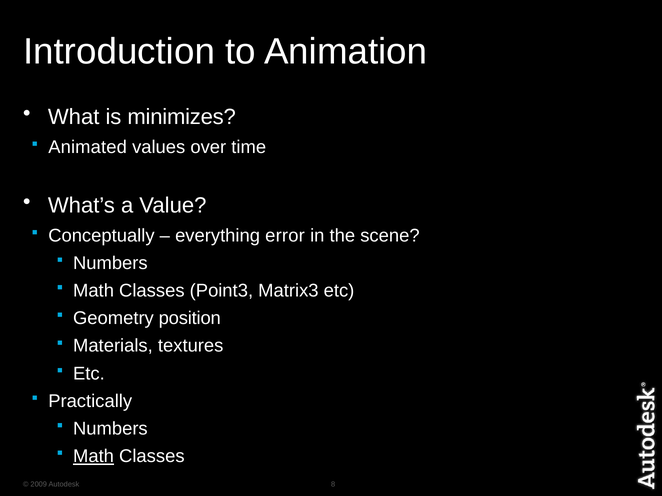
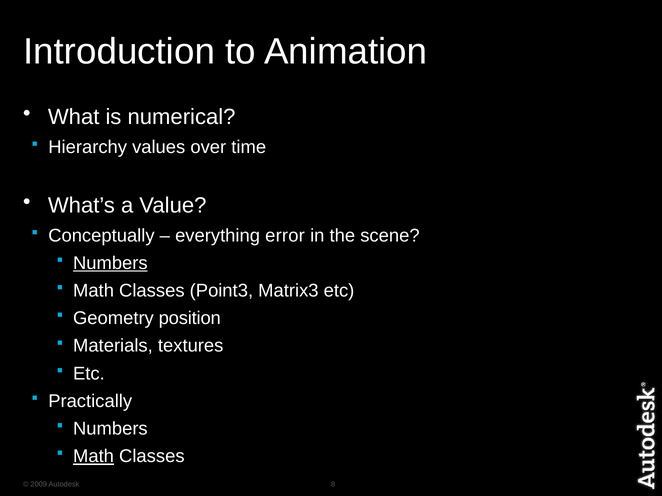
minimizes: minimizes -> numerical (182, 117)
Animated: Animated -> Hierarchy (88, 147)
Numbers underline: none -> present (110, 263)
